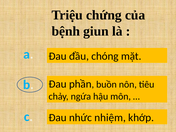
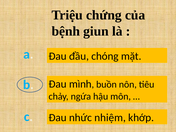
phần: phần -> mình (80, 84)
